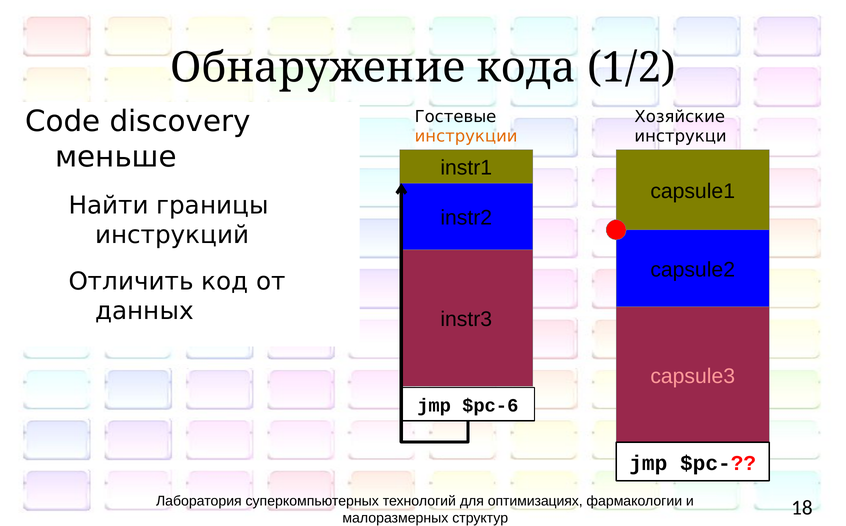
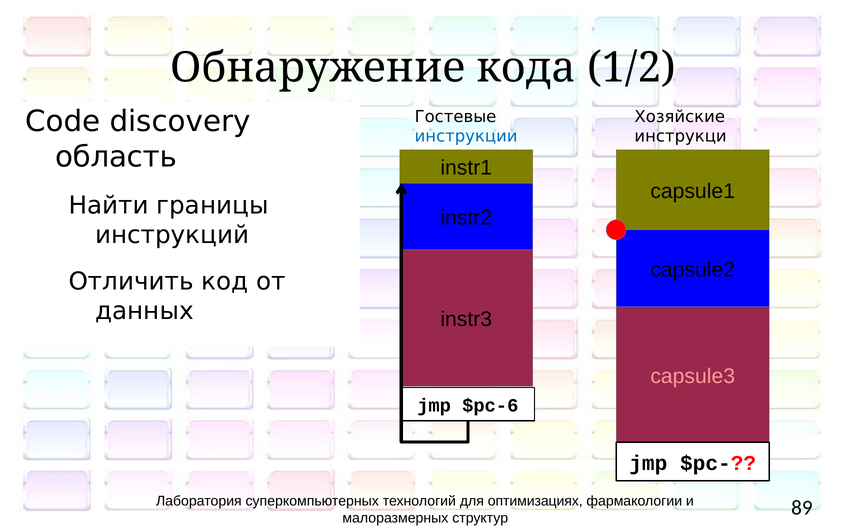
инструкции colour: orange -> blue (466, 136)
меньше: меньше -> область (116, 157)
18: 18 -> 89 (802, 508)
